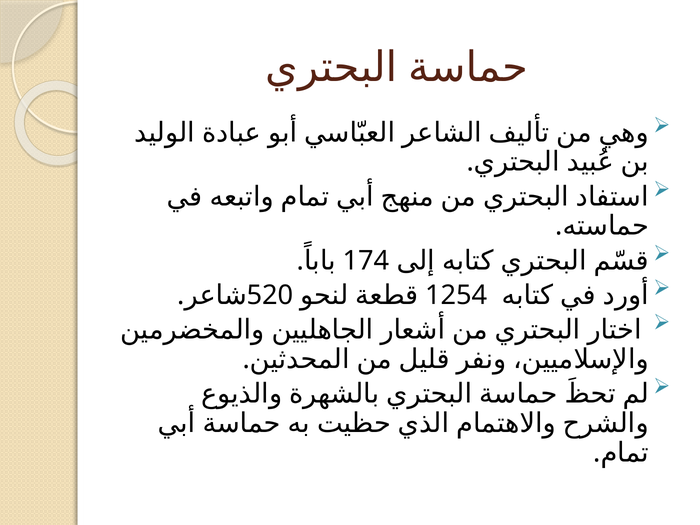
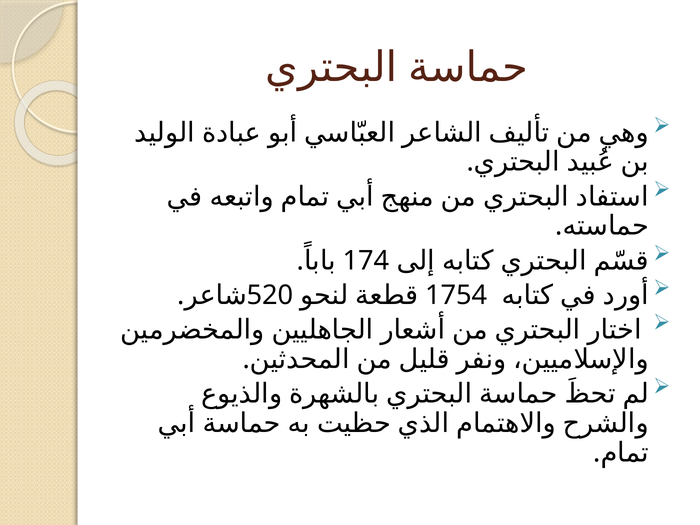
1254: 1254 -> 1754 (456, 295)
